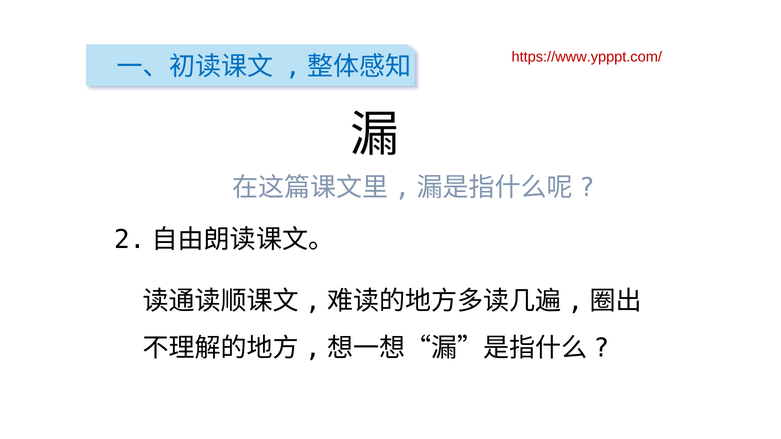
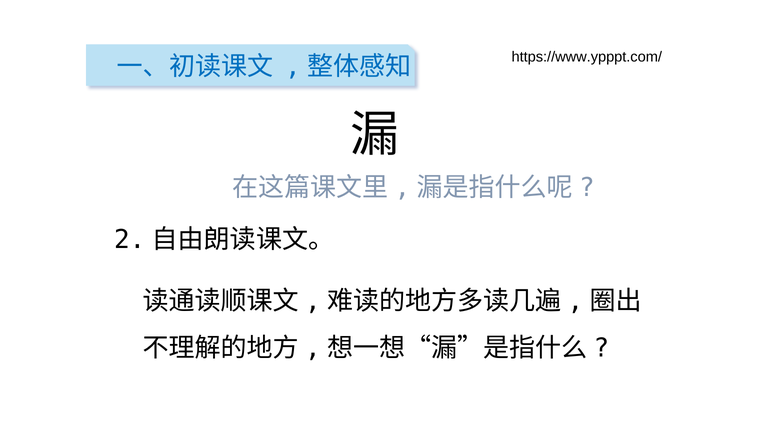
https://www.ypppt.com/ colour: red -> black (587, 57)
